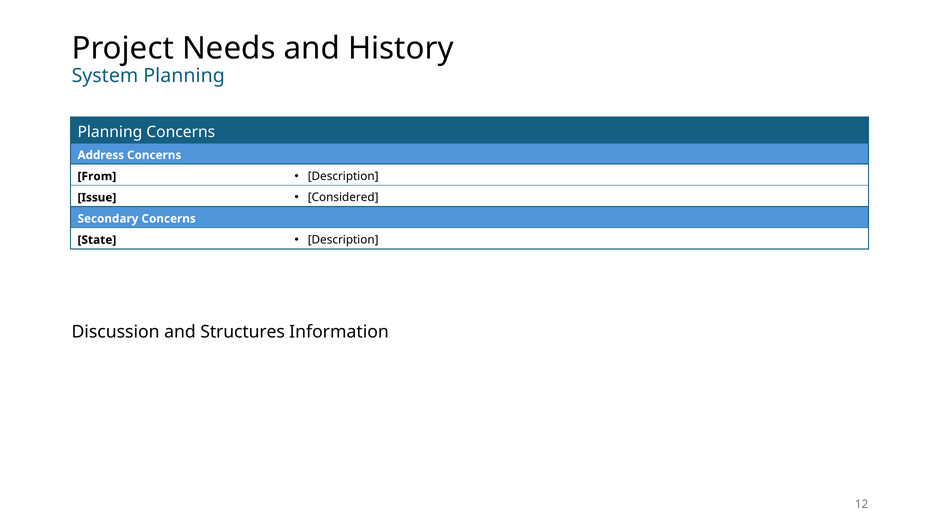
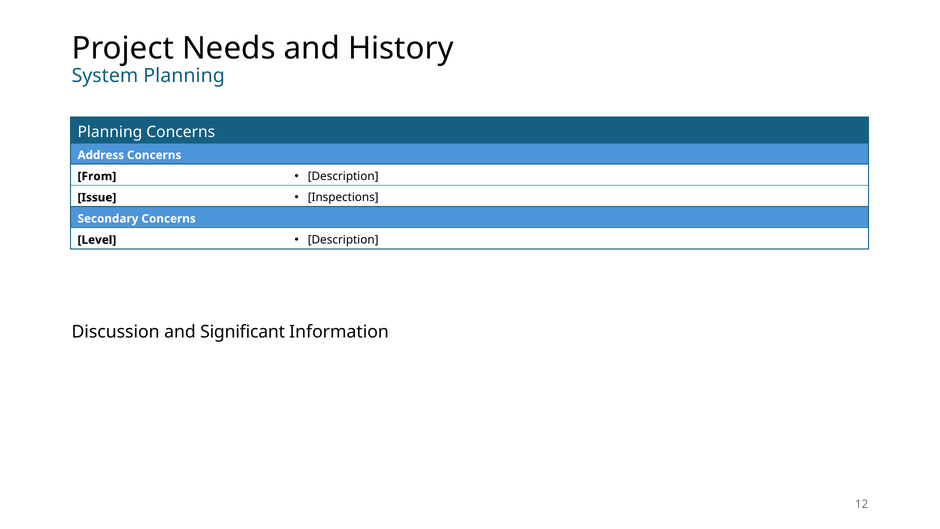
Considered: Considered -> Inspections (343, 197)
State: State -> Level (97, 240)
Structures: Structures -> Significant (243, 332)
